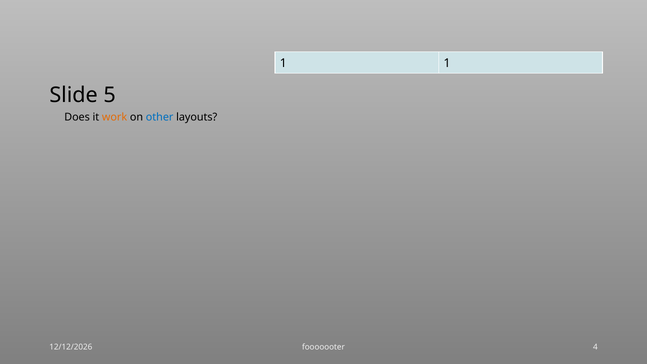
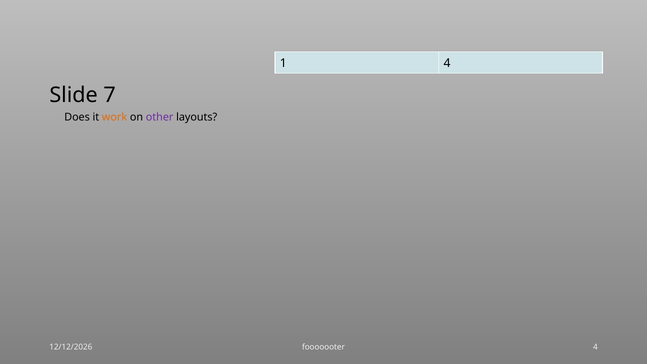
1 1: 1 -> 4 (447, 63)
5: 5 -> 7 (110, 95)
other colour: blue -> purple (160, 117)
